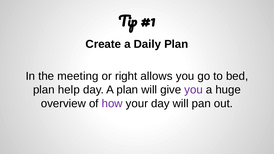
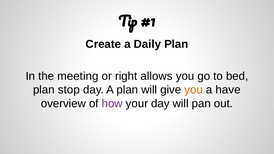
help: help -> stop (69, 90)
you colour: purple -> orange (194, 90)
huge: huge -> have (228, 90)
